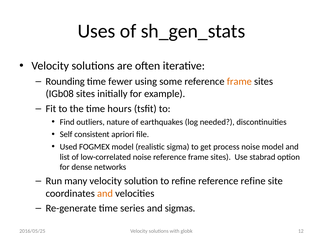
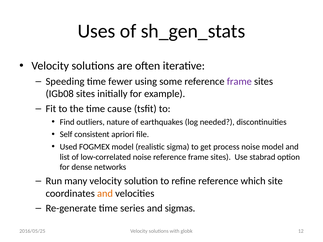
Rounding: Rounding -> Speeding (65, 82)
frame colour: orange -> purple (239, 82)
hours: hours -> cause (119, 109)
reference refine: refine -> which (253, 181)
